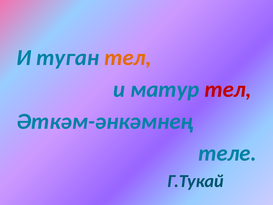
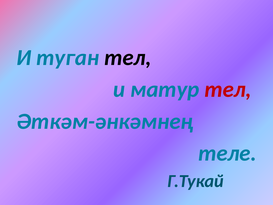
тел colour: orange -> black (128, 58)
